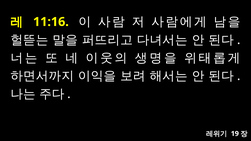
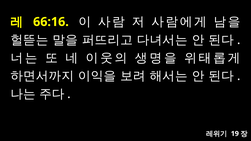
11:16: 11:16 -> 66:16 (51, 22)
